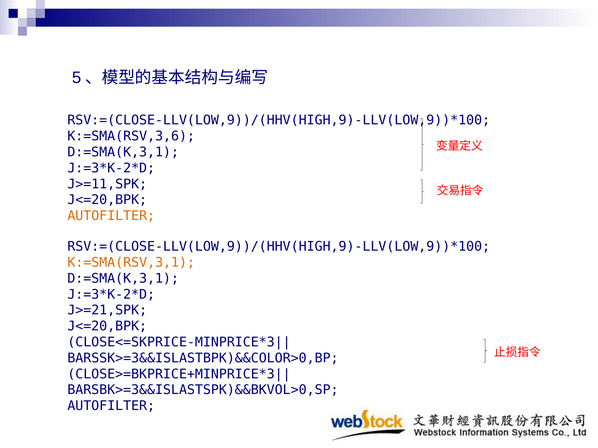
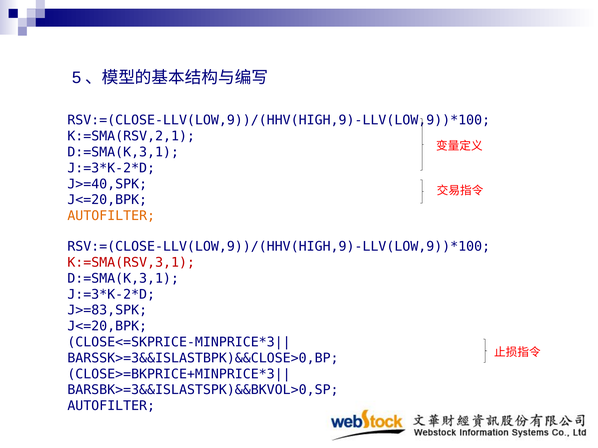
K:=SMA(RSV,3,6: K:=SMA(RSV,3,6 -> K:=SMA(RSV,2,1 (131, 136)
J>=11,SPK: J>=11,SPK -> J>=40,SPK (107, 184)
K:=SMA(RSV,3,1 colour: orange -> red (131, 263)
J>=21,SPK: J>=21,SPK -> J>=83,SPK (107, 311)
BARSSK>=3&&ISLASTBPK)&&COLOR>0,BP: BARSSK>=3&&ISLASTBPK)&&COLOR>0,BP -> BARSSK>=3&&ISLASTBPK)&&CLOSE>0,BP (203, 358)
